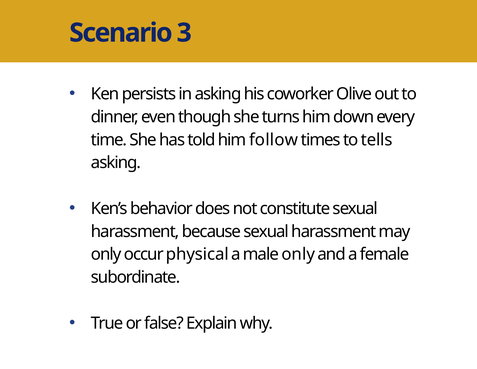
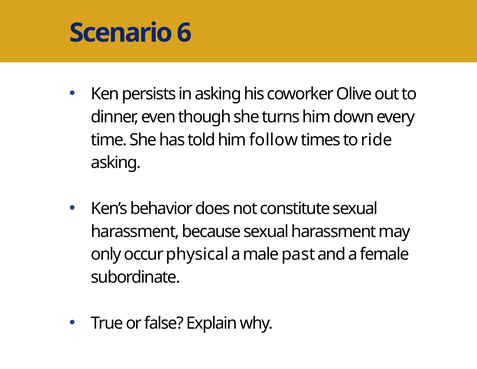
3: 3 -> 6 (184, 33)
tells: tells -> ride (377, 140)
male only: only -> past (298, 254)
